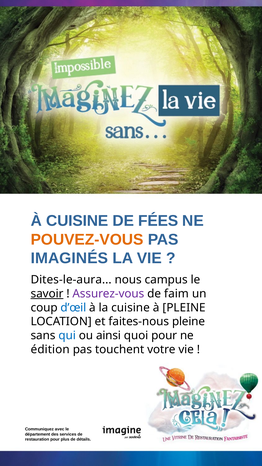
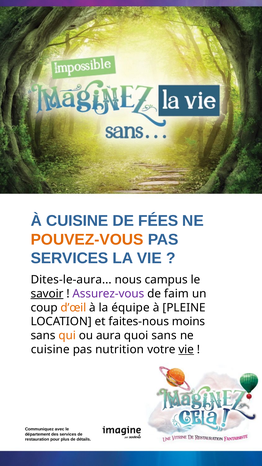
IMAGINÉS: IMAGINÉS -> SERVICES (69, 258)
d’œil colour: blue -> orange (73, 307)
la cuisine: cuisine -> équipe (131, 307)
faites-nous pleine: pleine -> moins (188, 321)
qui colour: blue -> orange (67, 335)
ainsi: ainsi -> aura (108, 335)
quoi pour: pour -> sans (164, 335)
édition: édition -> cuisine (50, 349)
touchent: touchent -> nutrition (120, 349)
vie underline: none -> present (186, 349)
